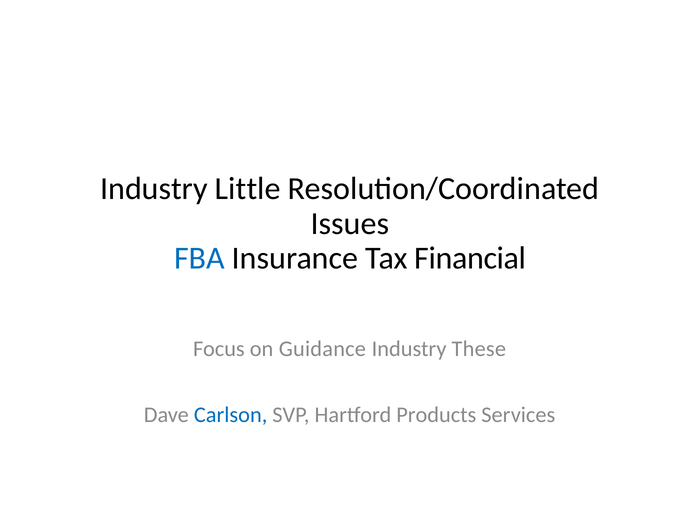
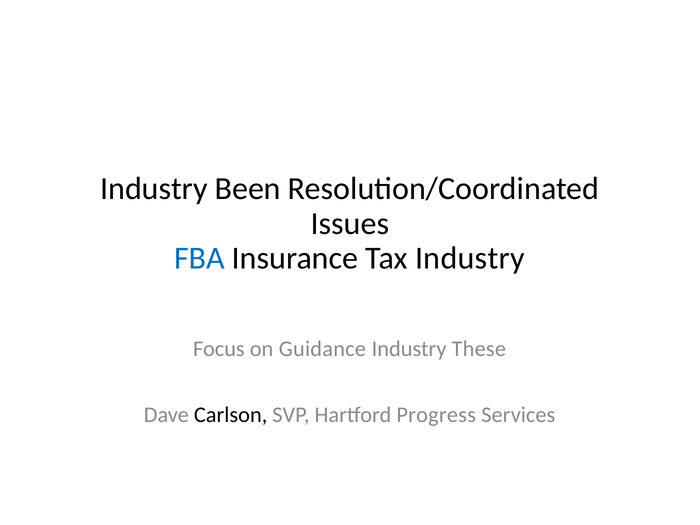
Little: Little -> Been (248, 189)
Tax Financial: Financial -> Industry (470, 258)
Carlson colour: blue -> black (231, 415)
Products: Products -> Progress (436, 415)
